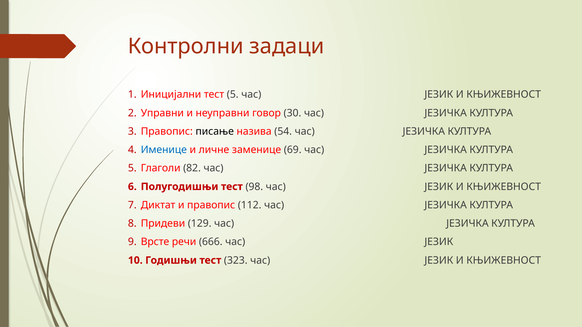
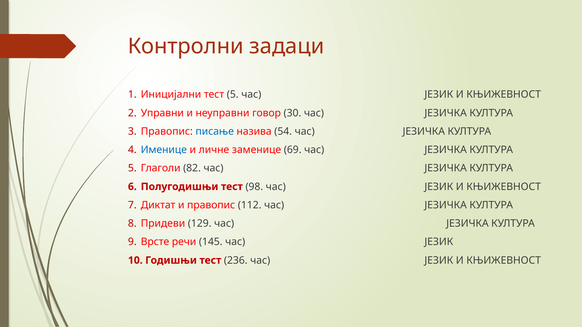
писање colour: black -> blue (215, 132)
666: 666 -> 145 (211, 242)
323: 323 -> 236 (236, 261)
